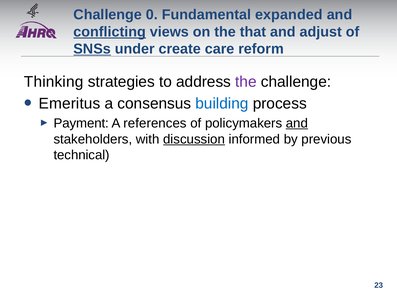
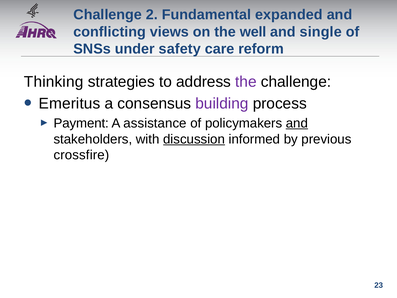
0: 0 -> 2 (152, 15)
conflicting underline: present -> none (110, 32)
that: that -> well (253, 32)
adjust: adjust -> single (321, 32)
SNSs underline: present -> none (92, 49)
create: create -> safety (180, 49)
building colour: blue -> purple (222, 103)
references: references -> assistance (155, 123)
technical: technical -> crossfire (81, 155)
